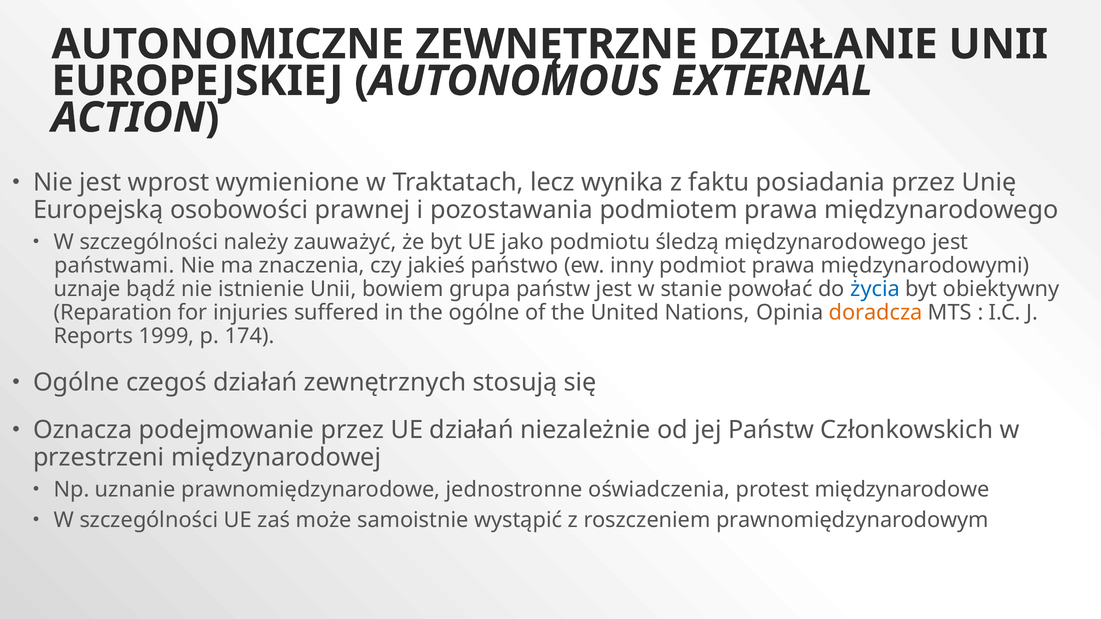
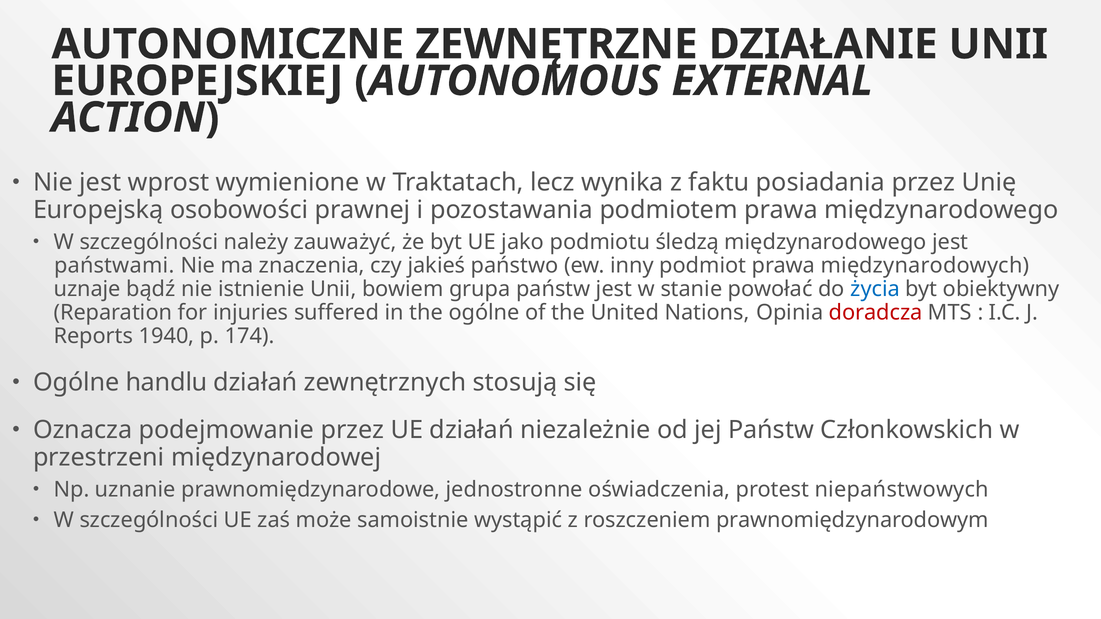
międzynarodowymi: międzynarodowymi -> międzynarodowych (925, 266)
doradcza colour: orange -> red (876, 313)
1999: 1999 -> 1940 (167, 337)
czegoś: czegoś -> handlu (167, 383)
międzynarodowe: międzynarodowe -> niepaństwowych (902, 490)
